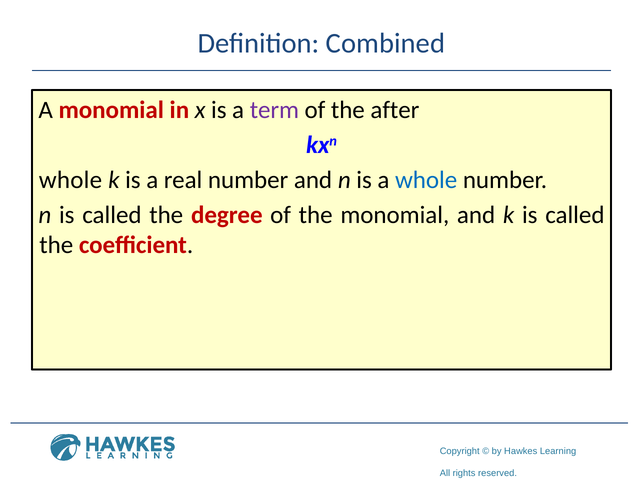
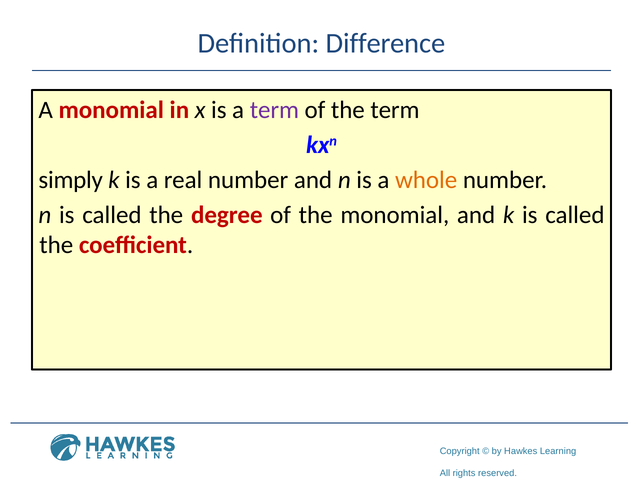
Combined: Combined -> Difference (386, 43)
the after: after -> term (395, 110)
whole: whole -> simply (71, 180)
whole colour: blue -> orange (426, 180)
